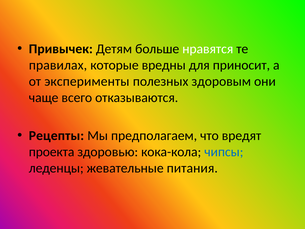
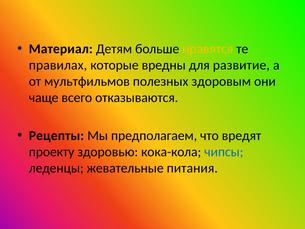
Привычек: Привычек -> Материал (61, 49)
нравятся colour: white -> yellow (208, 49)
приносит: приносит -> развитие (241, 65)
эксперименты: эксперименты -> мультфильмов (87, 81)
проекта: проекта -> проекту (52, 152)
